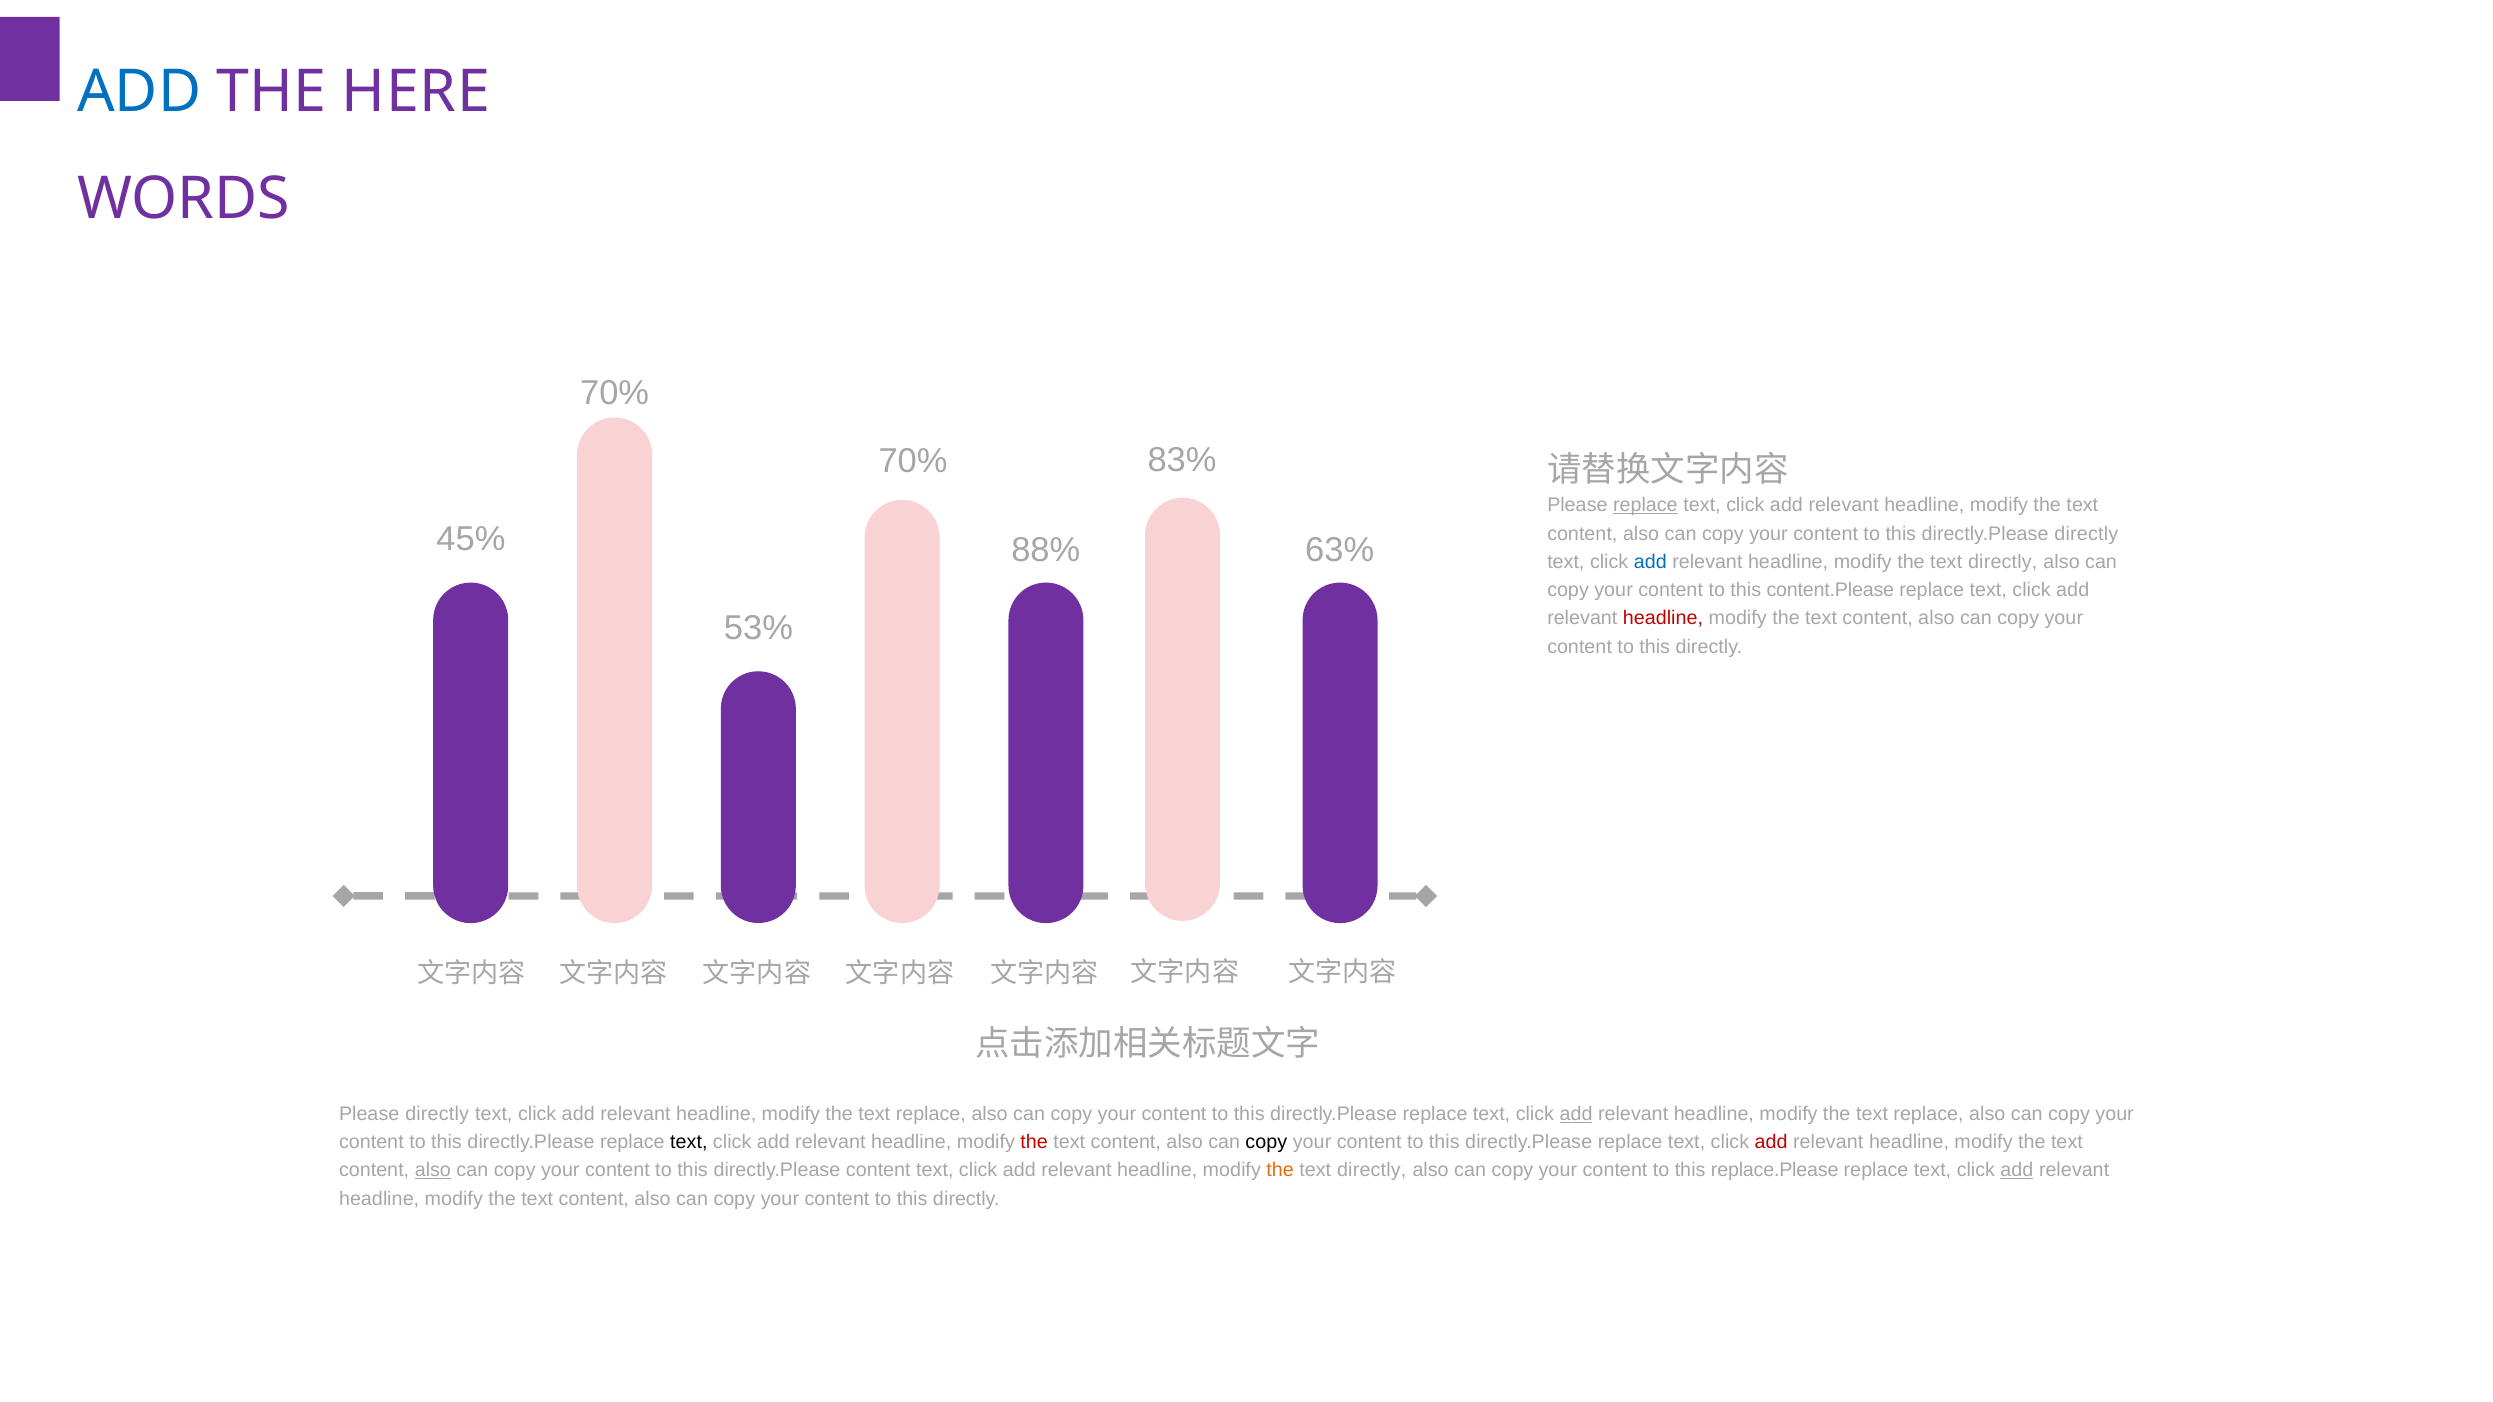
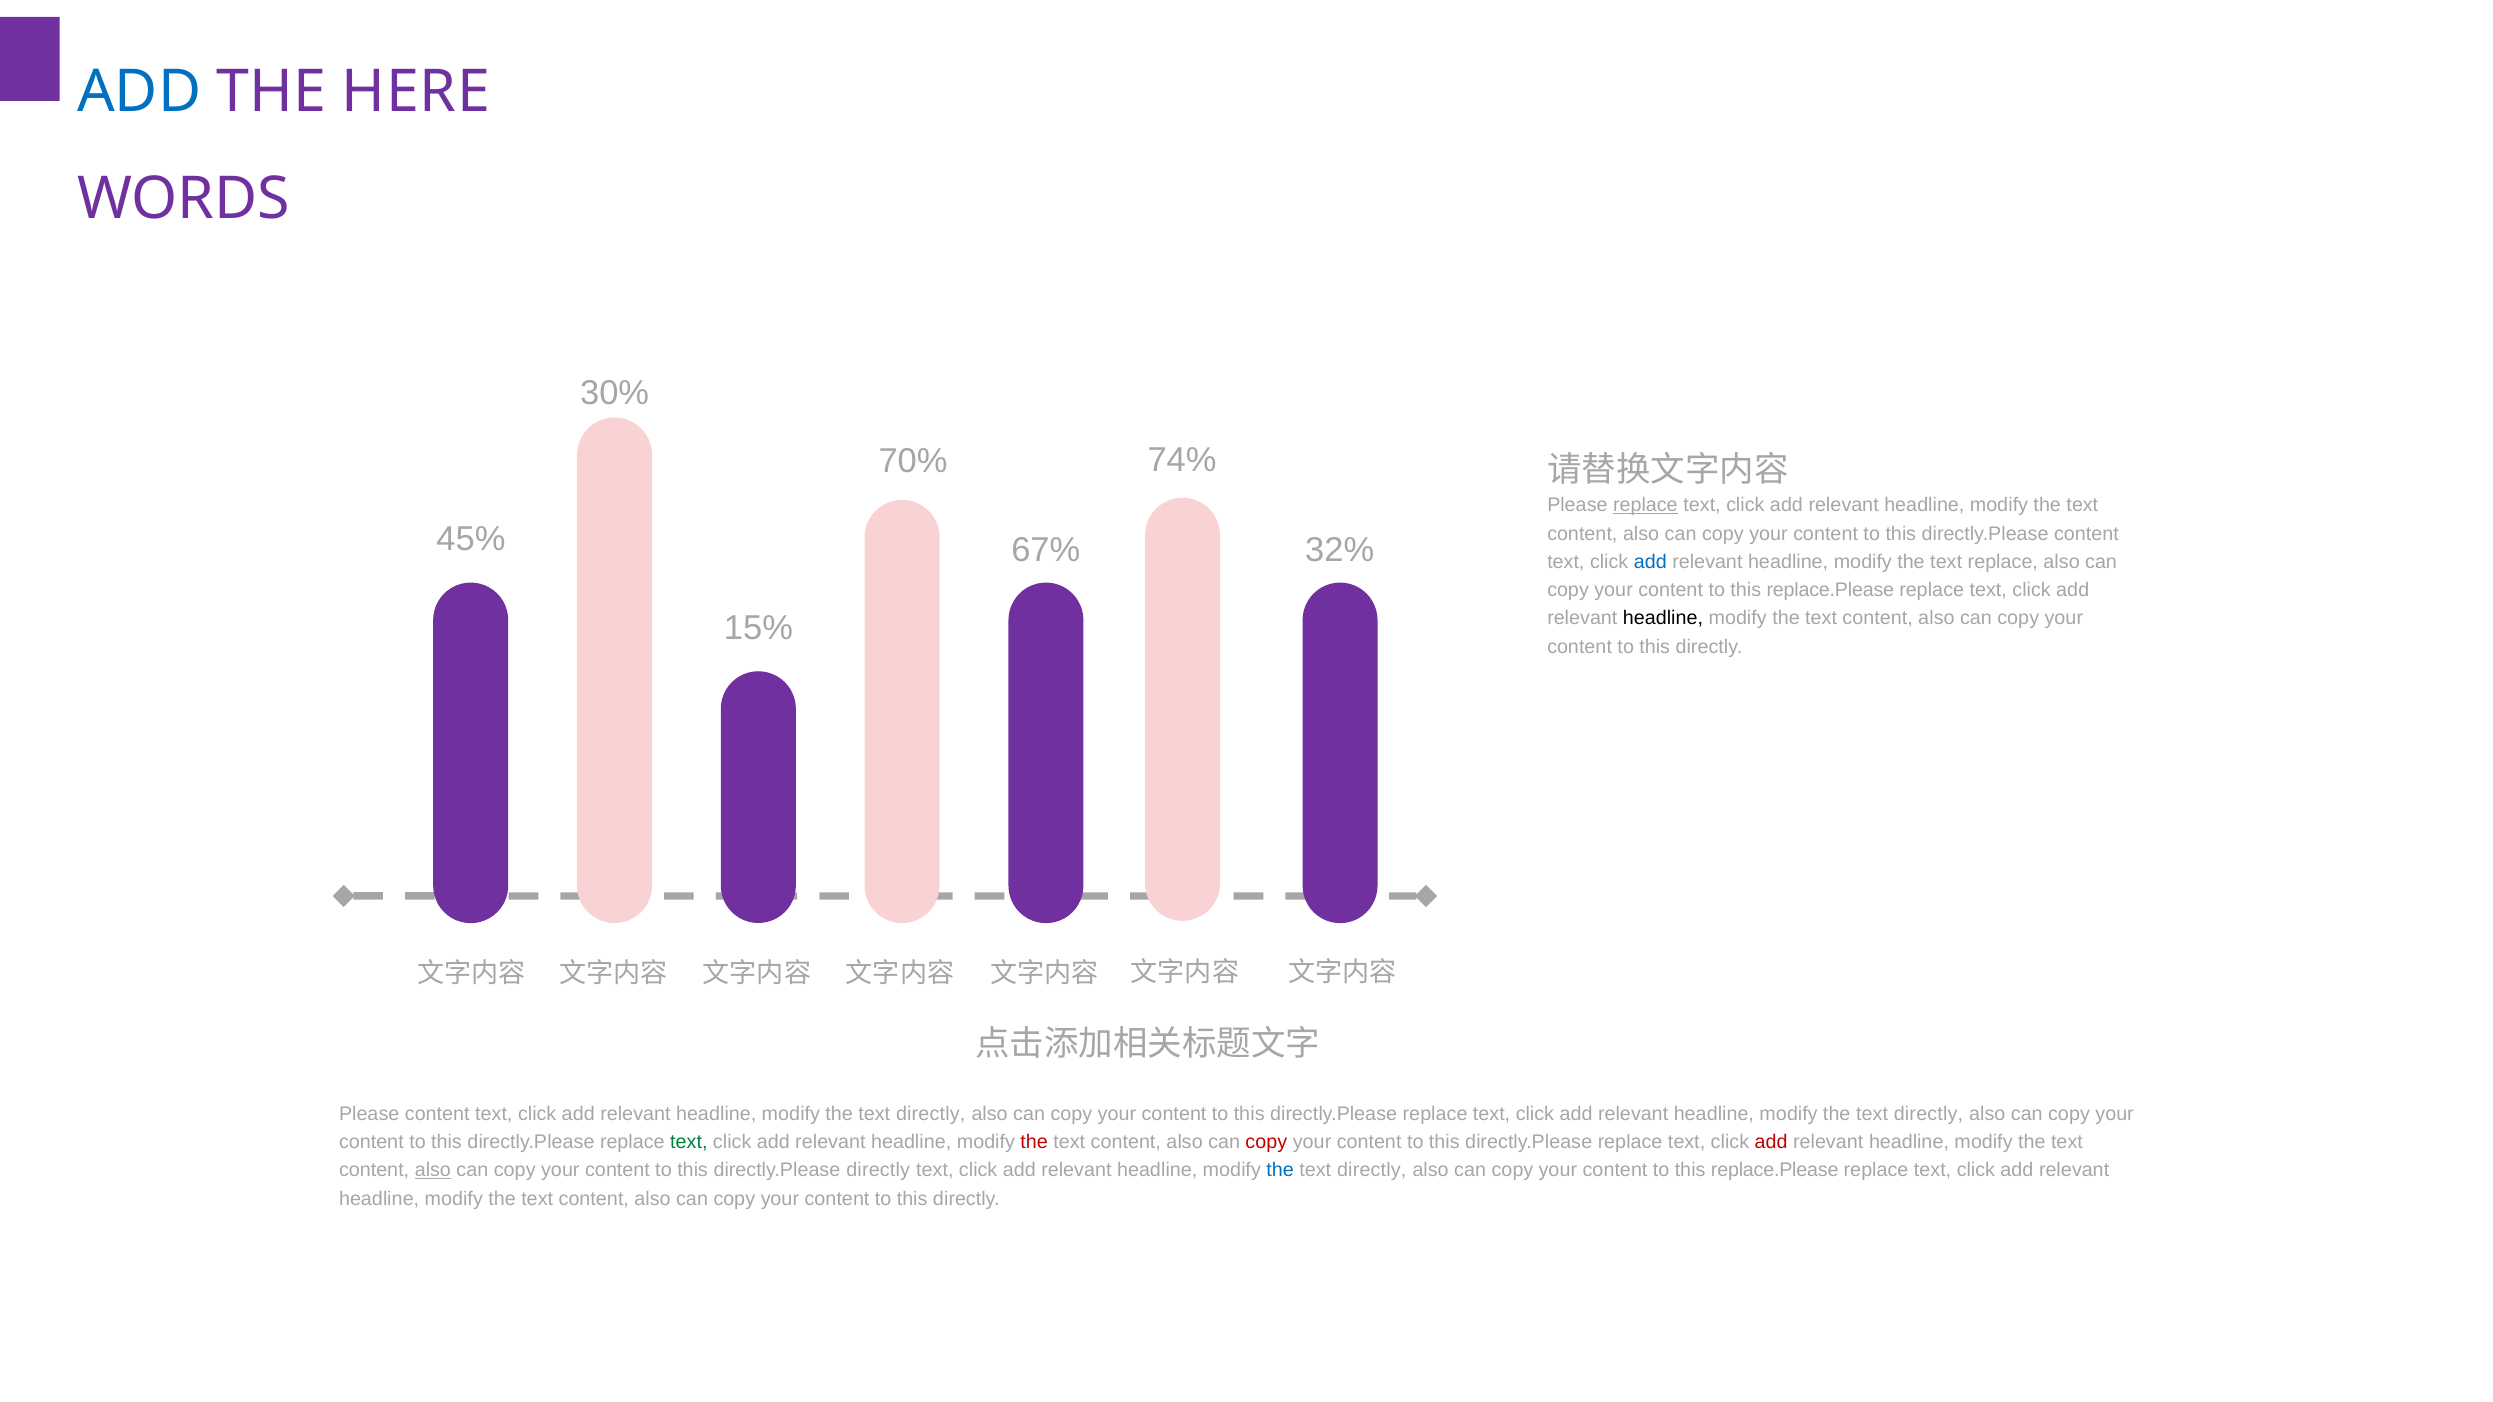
70%: 70% -> 30% (615, 394)
83%: 83% -> 74% (1182, 461)
directly.Please directly: directly -> content (2086, 534)
88%: 88% -> 67% (1046, 550)
63%: 63% -> 32% (1340, 550)
directly: directly -> replace (2003, 562)
content.Please: content.Please -> replace.Please (1830, 590)
headline colour: red -> black (1663, 618)
53%: 53% -> 15% (758, 628)
Please directly: directly -> content (437, 1114)
replace: replace -> directly (931, 1114)
add underline: present -> none (1576, 1114)
replace: replace -> directly (1928, 1114)
text colour: black -> green (689, 1142)
copy colour: black -> red (1266, 1142)
directly.Please content: content -> directly (878, 1171)
the colour: orange -> blue (1280, 1171)
add underline: present -> none (2017, 1171)
